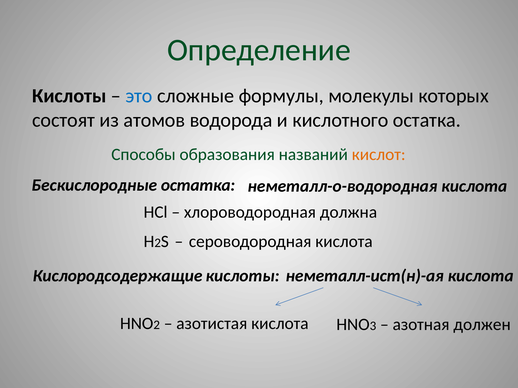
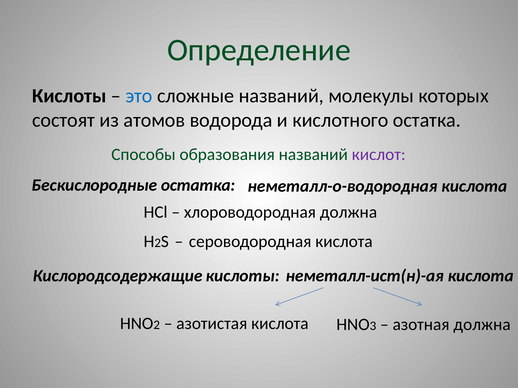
сложные формулы: формулы -> названий (281, 96)
кислот colour: orange -> purple (379, 155)
азотная должен: должен -> должна (482, 325)
